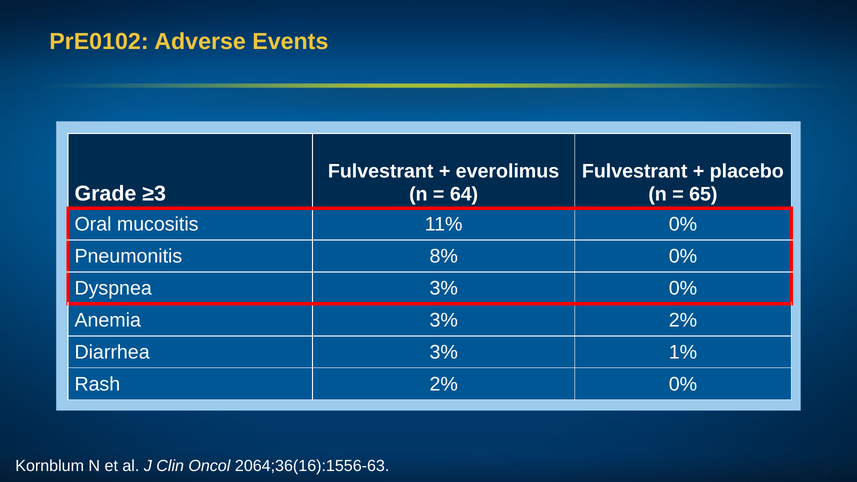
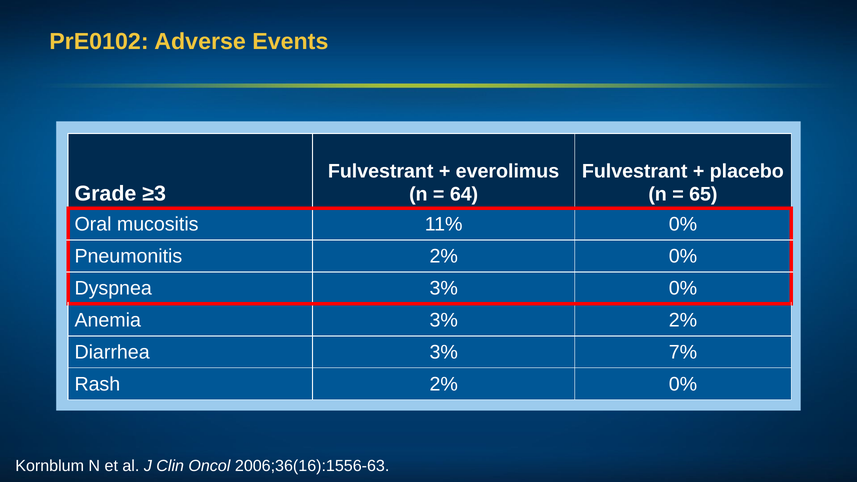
Pneumonitis 8%: 8% -> 2% (444, 256)
1%: 1% -> 7% (683, 352)
2064;36(16):1556-63: 2064;36(16):1556-63 -> 2006;36(16):1556-63 (312, 466)
